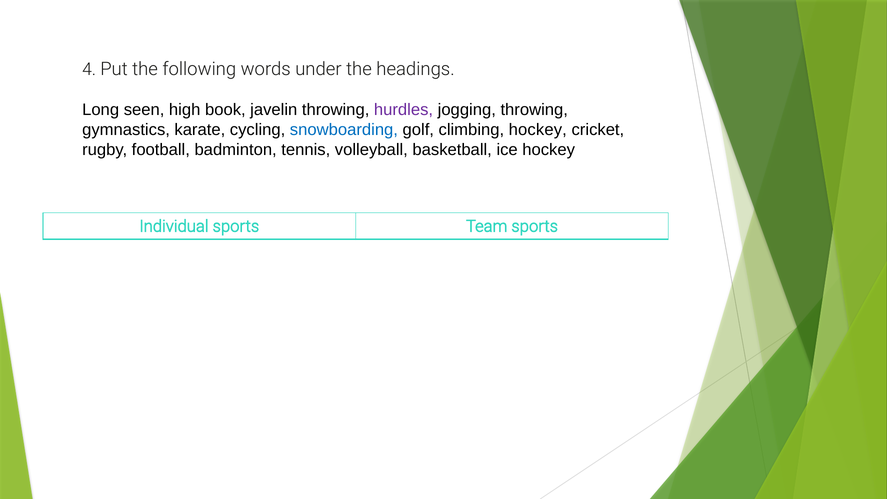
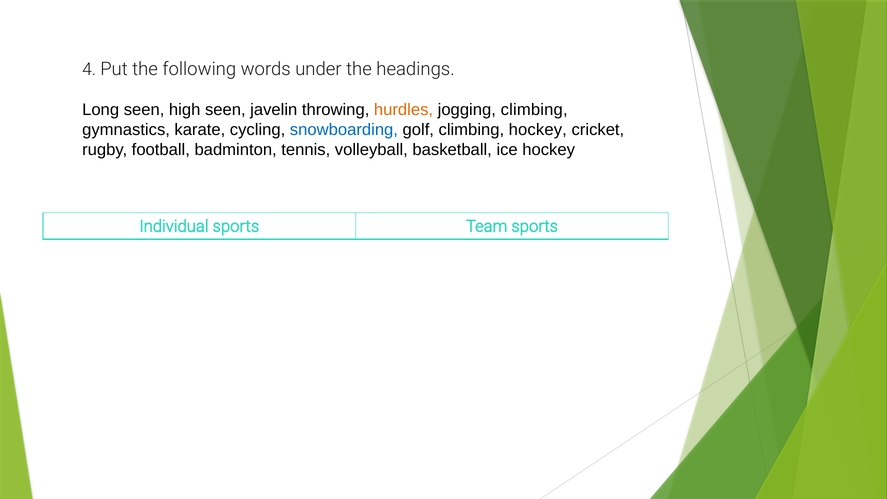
high book: book -> seen (225, 110)
hurdles colour: purple -> orange (404, 110)
jogging throwing: throwing -> climbing (534, 110)
